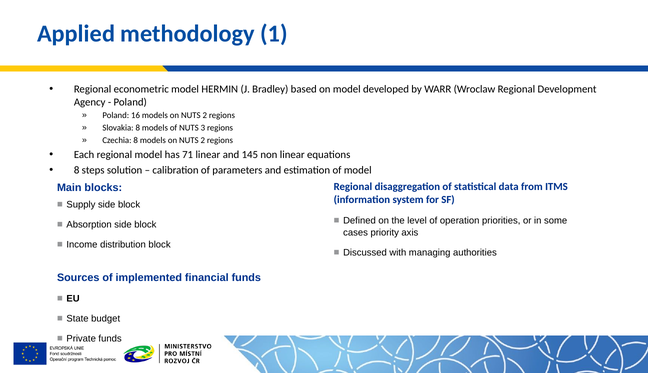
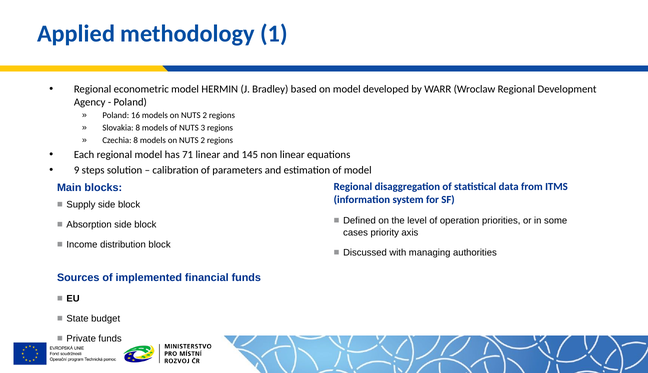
8: 8 -> 9 (77, 170)
